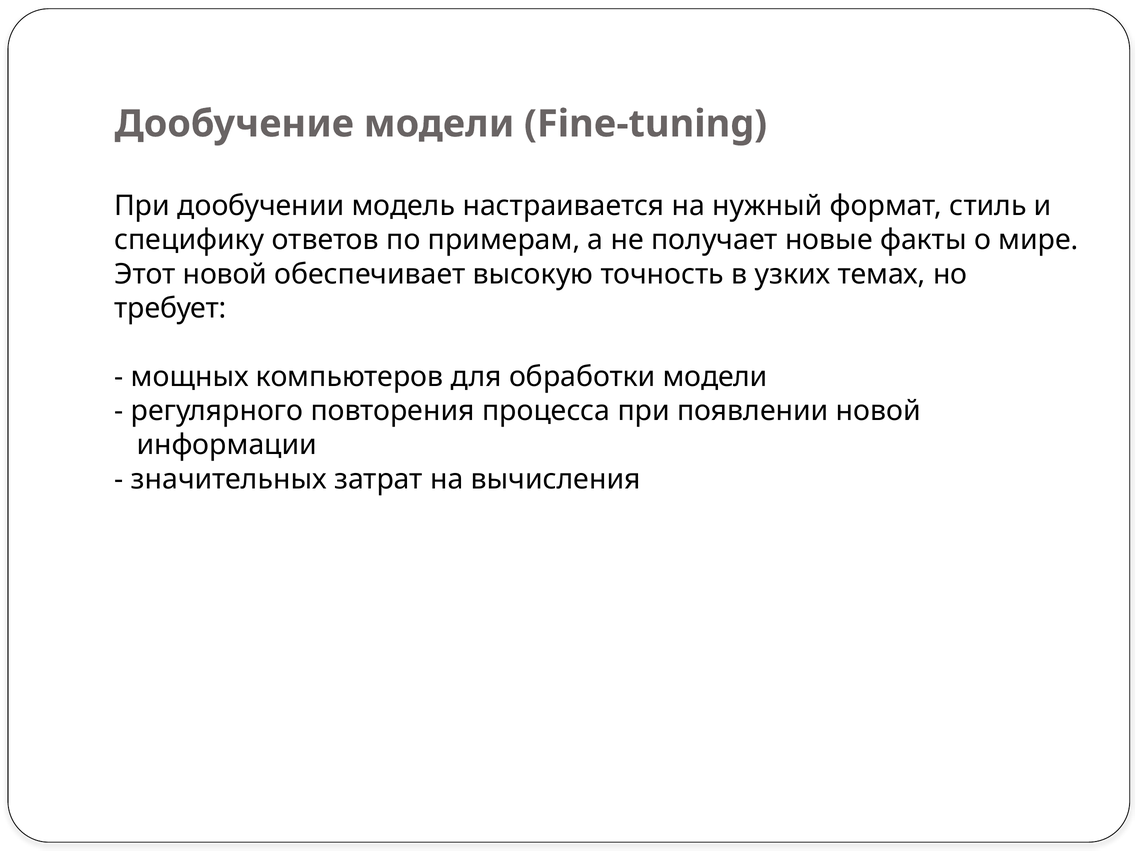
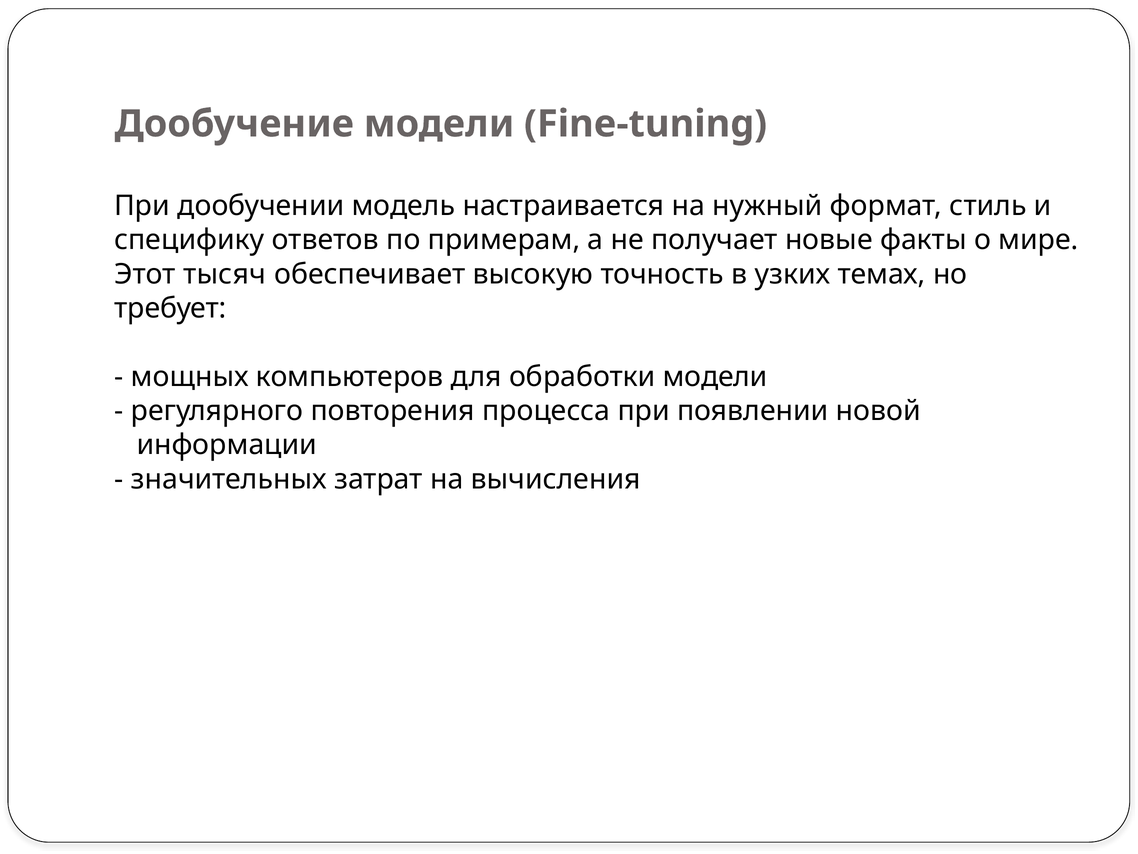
Этот новой: новой -> тысяч (225, 274)
